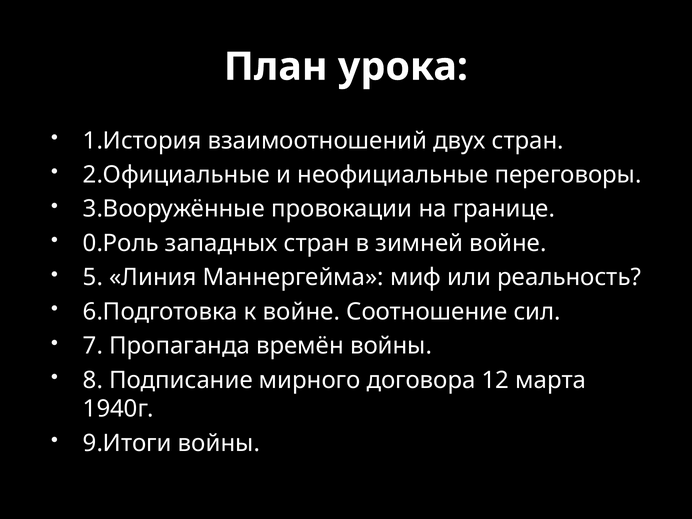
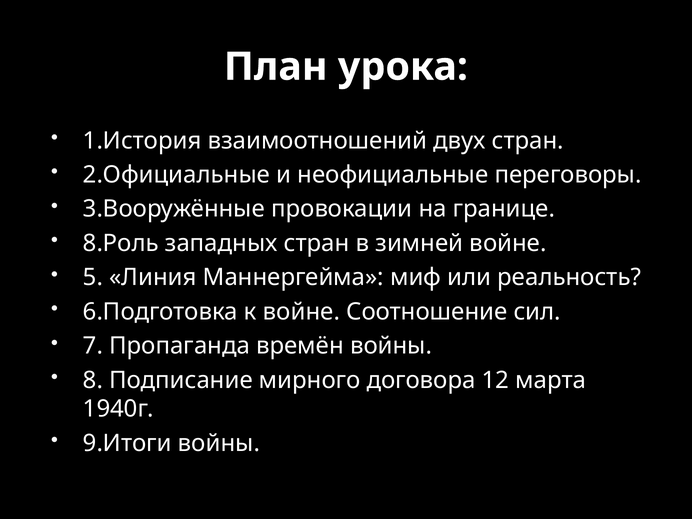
0.Роль: 0.Роль -> 8.Роль (121, 243)
